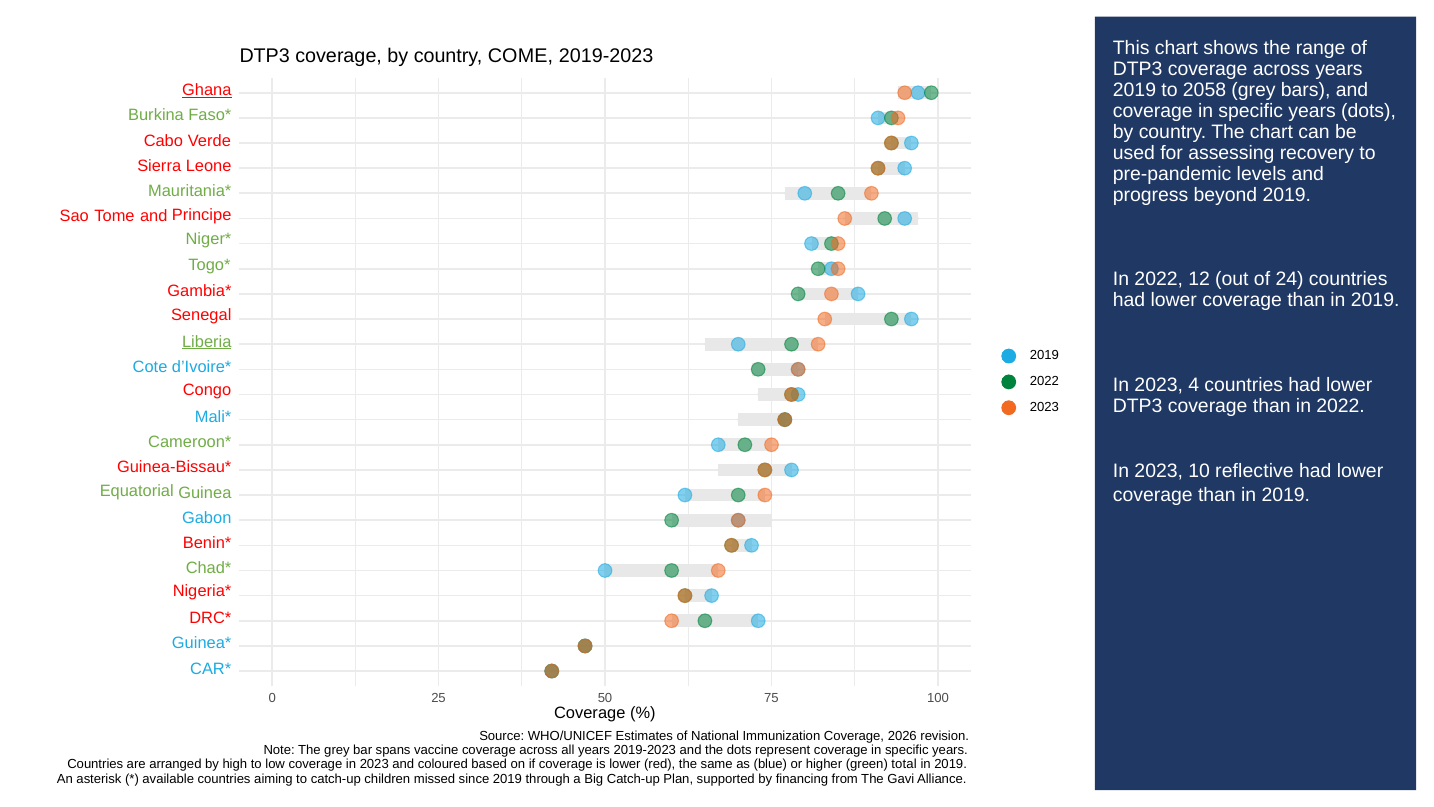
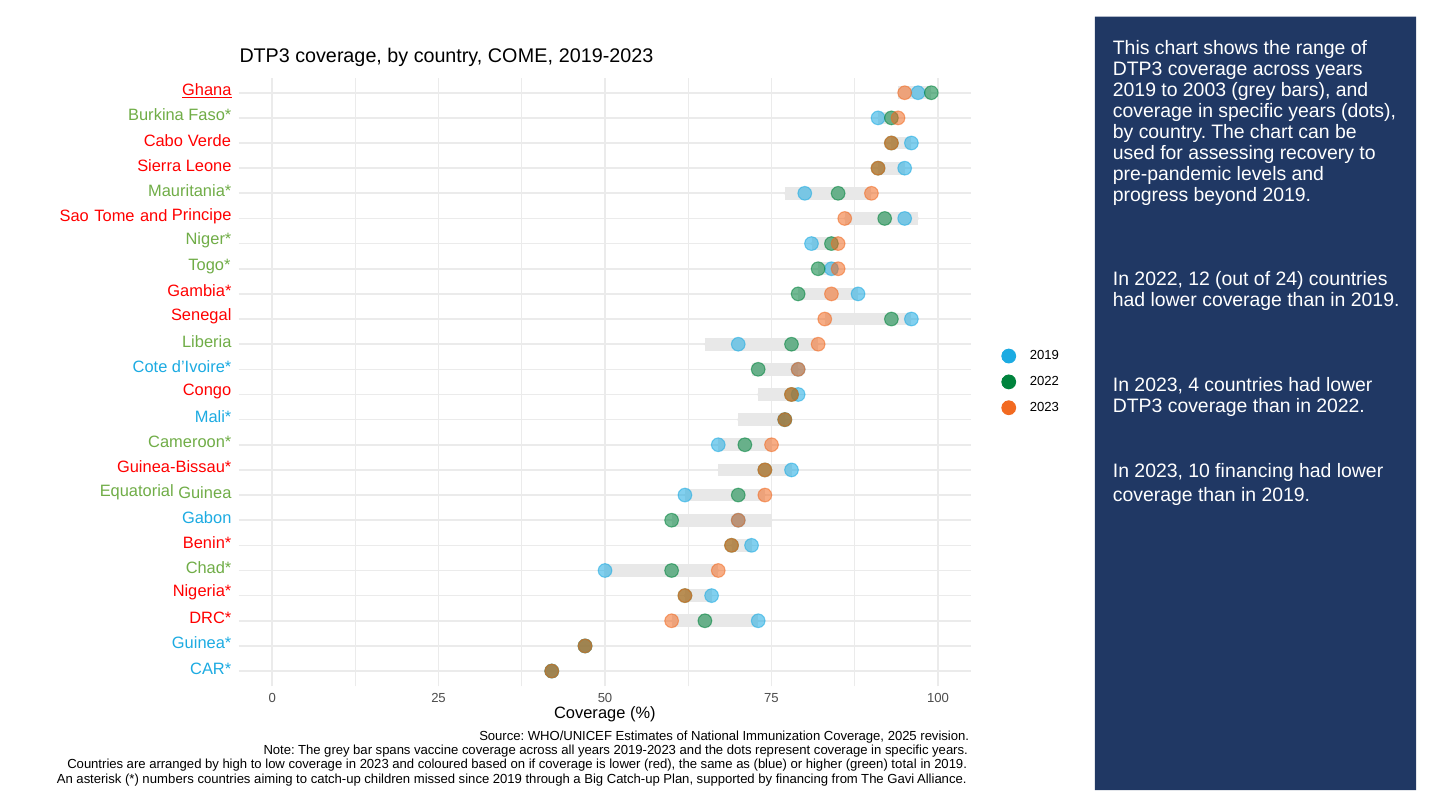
2058: 2058 -> 2003 (1205, 90)
Liberia underline: present -> none (207, 342)
10 reflective: reflective -> financing (1255, 471)
2026: 2026 -> 2025 (902, 736)
available: available -> numbers (168, 778)
